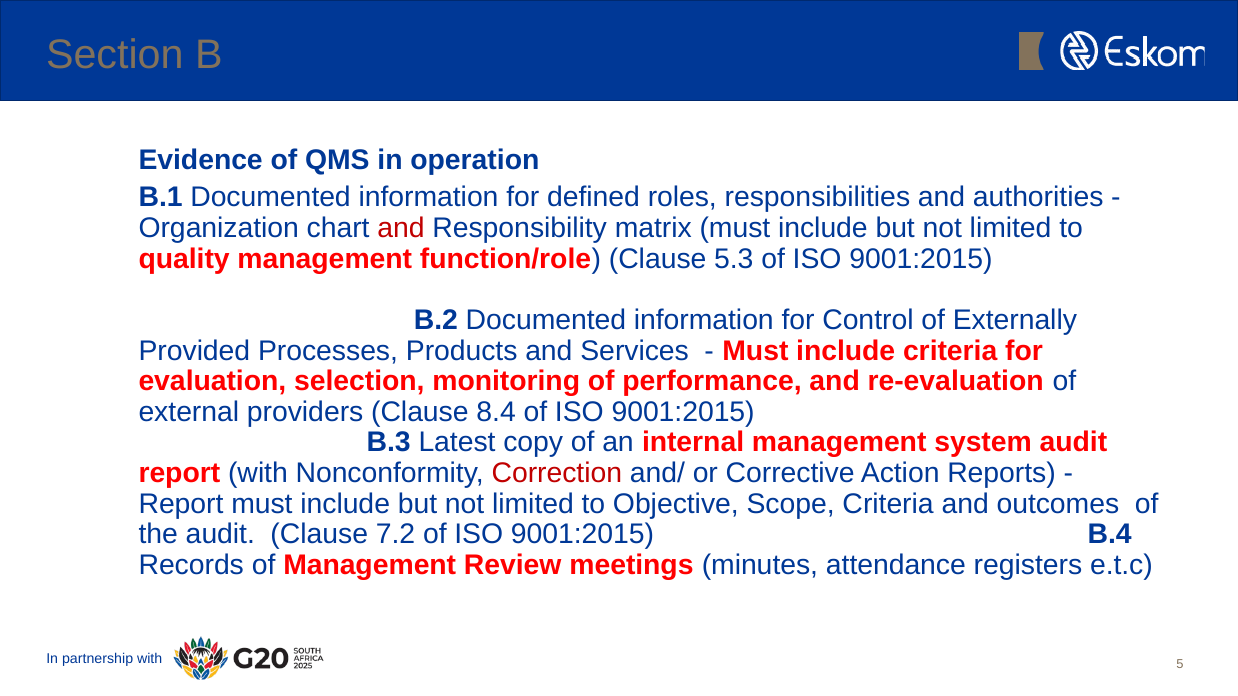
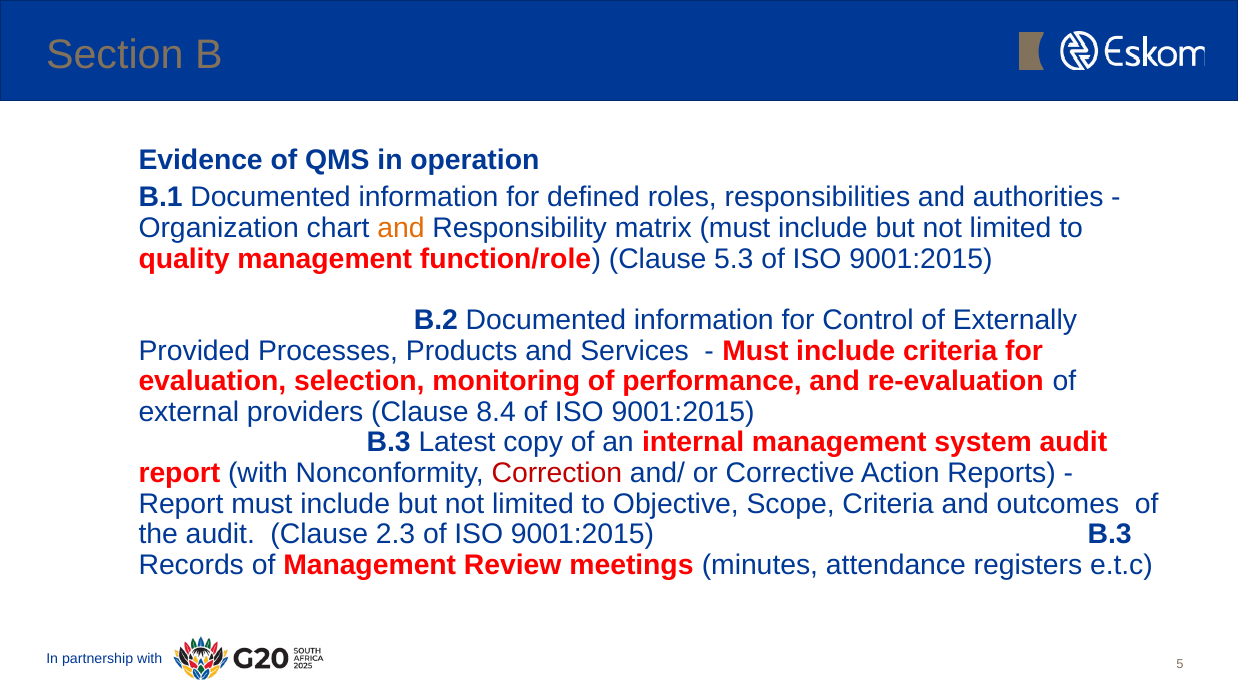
and colour: red -> orange (401, 228)
7.2: 7.2 -> 2.3 (396, 535)
B.4: B.4 -> B.3 (1110, 535)
